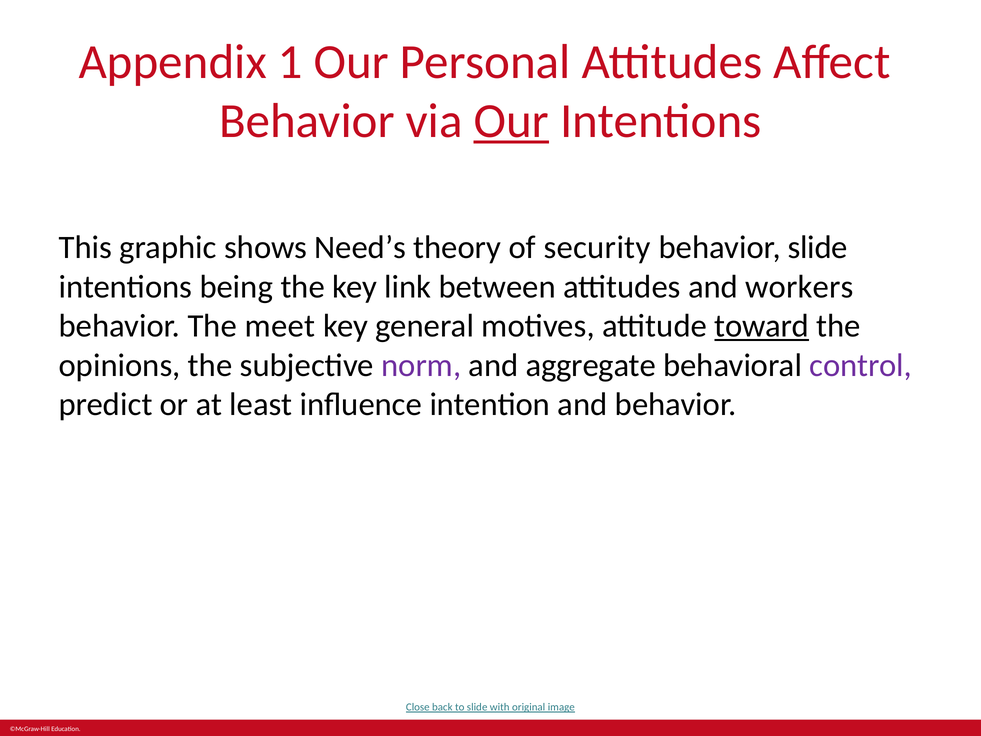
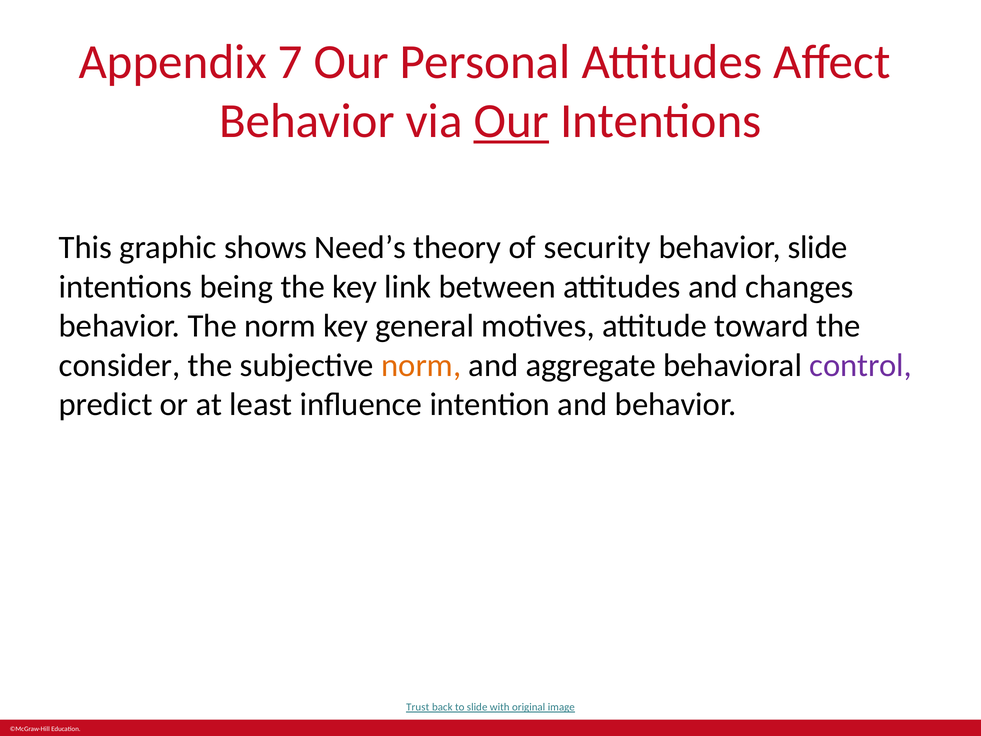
1: 1 -> 7 (290, 62)
workers: workers -> changes (800, 287)
The meet: meet -> norm (280, 326)
toward underline: present -> none (762, 326)
opinions: opinions -> consider (120, 365)
norm colour: purple -> orange (421, 365)
Close: Close -> Trust (418, 707)
